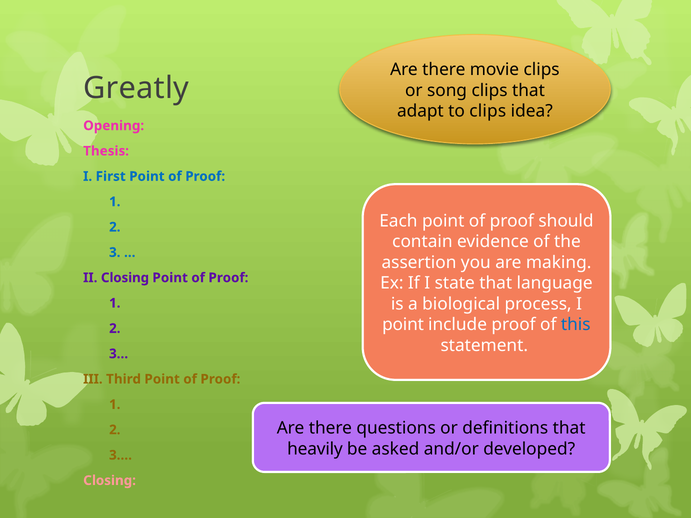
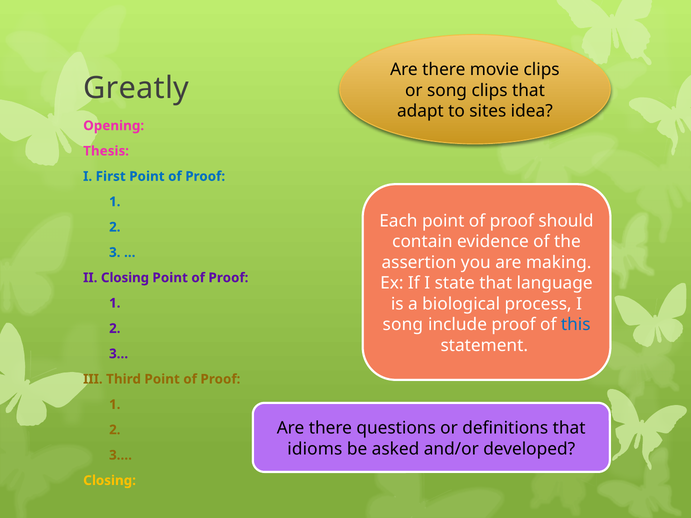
to clips: clips -> sites (488, 111)
point: point -> song (403, 325)
heavily: heavily -> idioms (315, 449)
Closing colour: pink -> yellow (110, 481)
